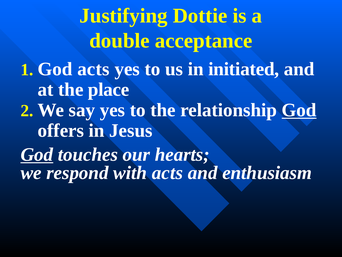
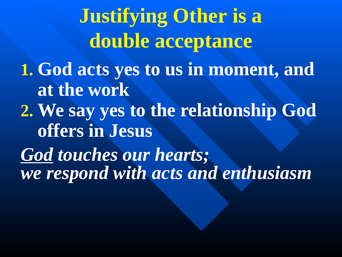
Dottie: Dottie -> Other (200, 16)
initiated: initiated -> moment (244, 69)
place: place -> work (109, 89)
God underline: present -> none (299, 110)
